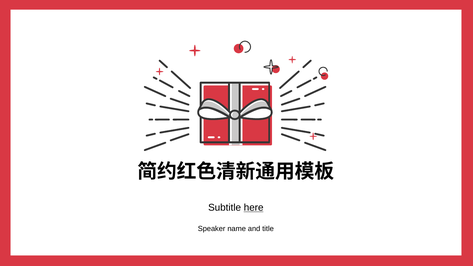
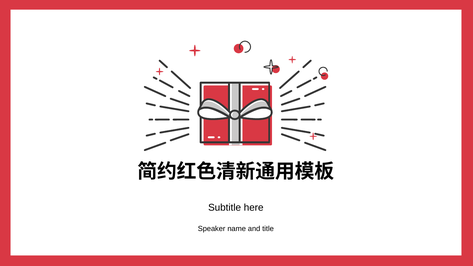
here underline: present -> none (254, 208)
